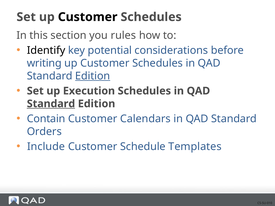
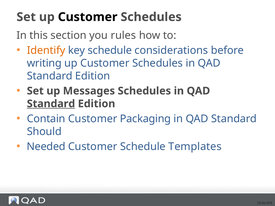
Identify colour: black -> orange (46, 50)
key potential: potential -> schedule (110, 50)
Edition underline: present -> none (93, 76)
Execution: Execution -> Messages (89, 91)
Calendars: Calendars -> Packaging (145, 119)
Orders: Orders -> Should (44, 132)
Include: Include -> Needed (46, 147)
